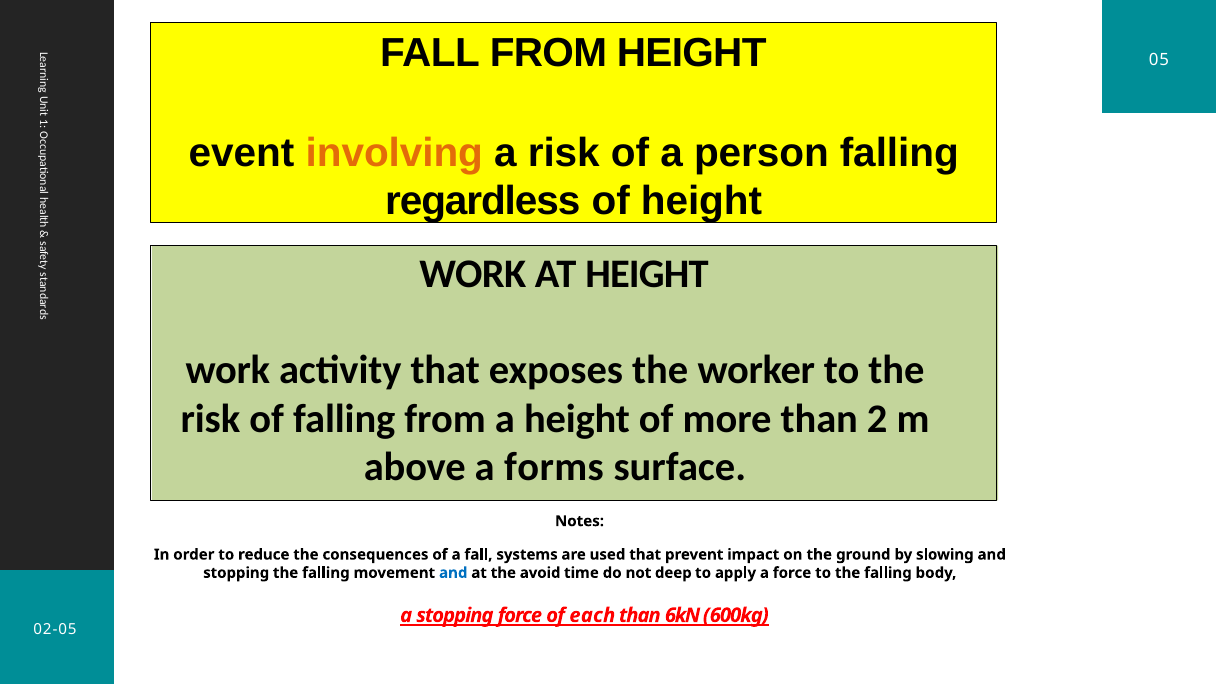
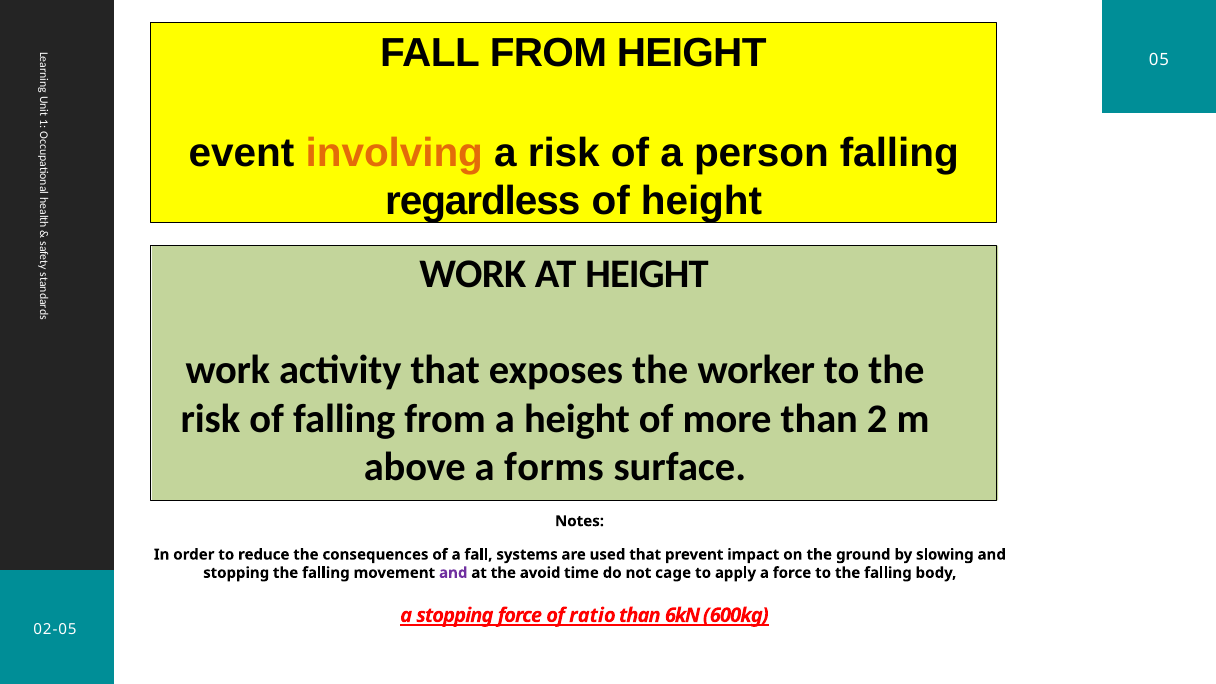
and colour: blue -> purple (453, 573)
deep: deep -> cage (673, 573)
each: each -> ratio (592, 615)
